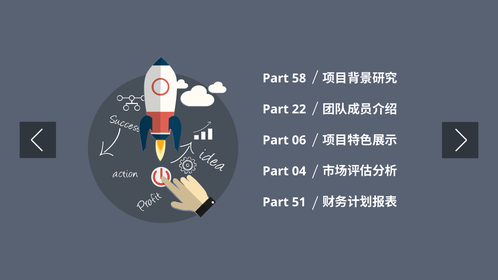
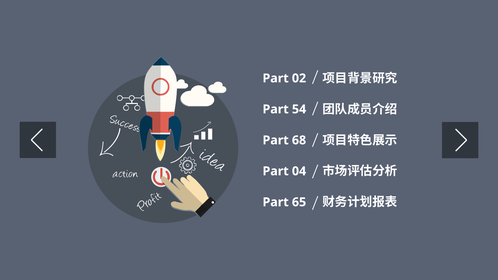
58: 58 -> 02 (299, 78)
22: 22 -> 54 (299, 109)
06: 06 -> 68 (299, 140)
51: 51 -> 65 (299, 202)
